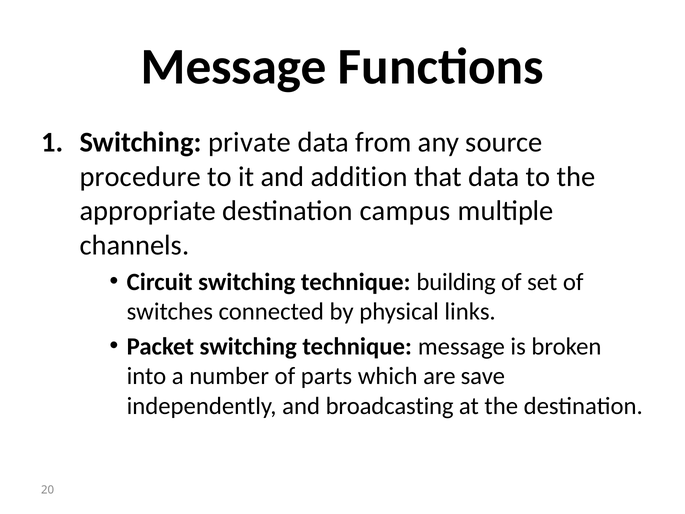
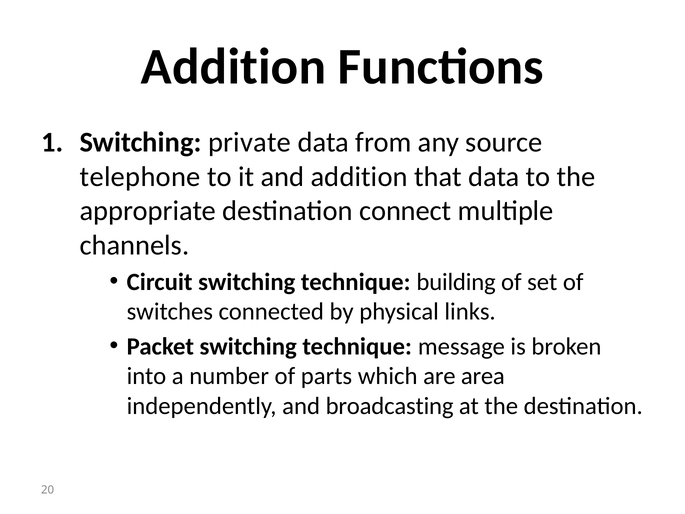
Message: Message -> Addition (234, 67)
procedure: procedure -> telephone (140, 177)
campus: campus -> connect (405, 211)
save: save -> area (483, 376)
